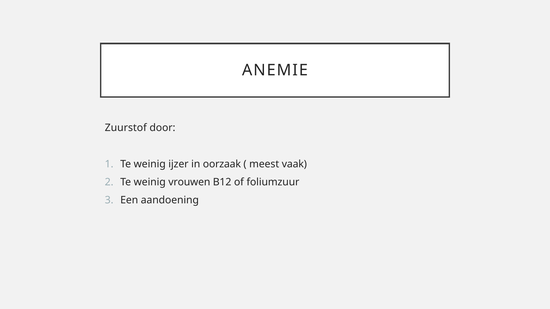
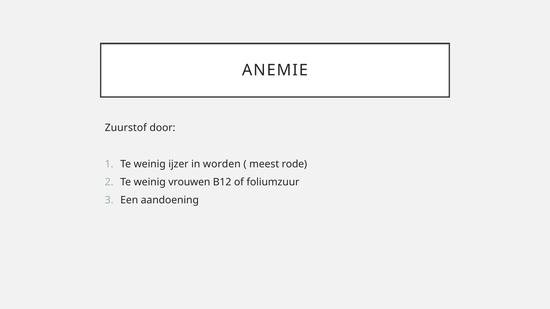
oorzaak: oorzaak -> worden (222, 164)
vaak: vaak -> rode (294, 164)
